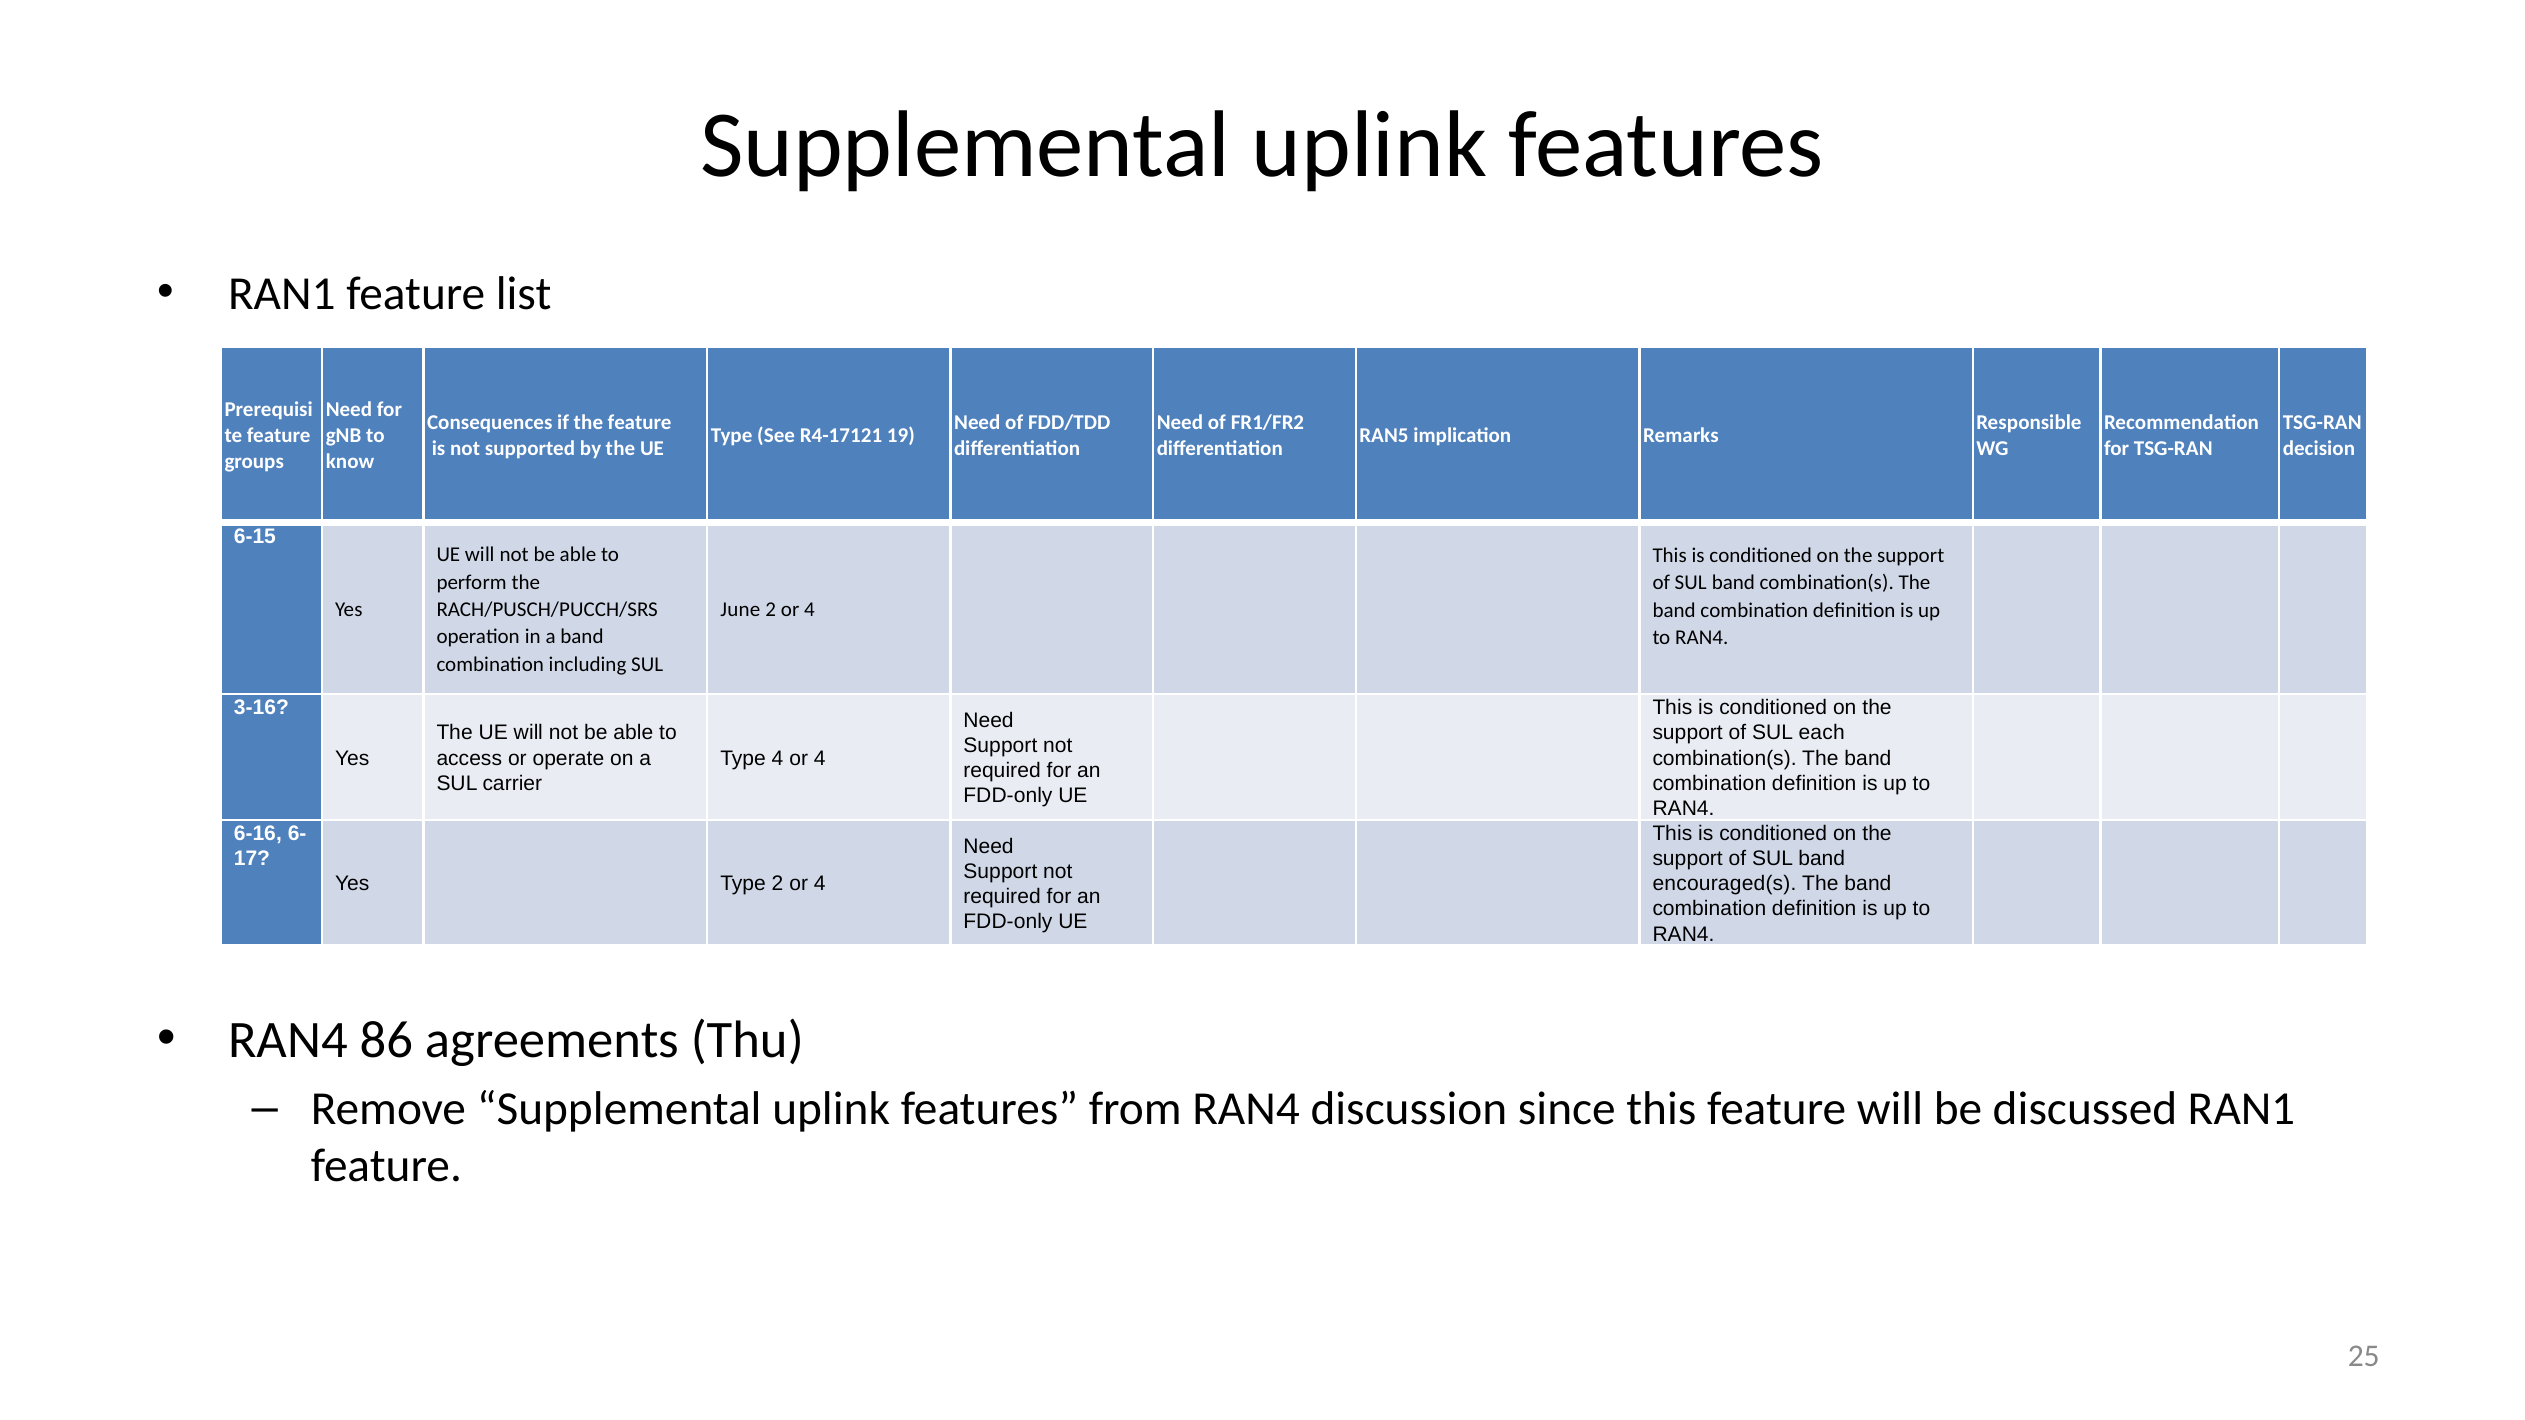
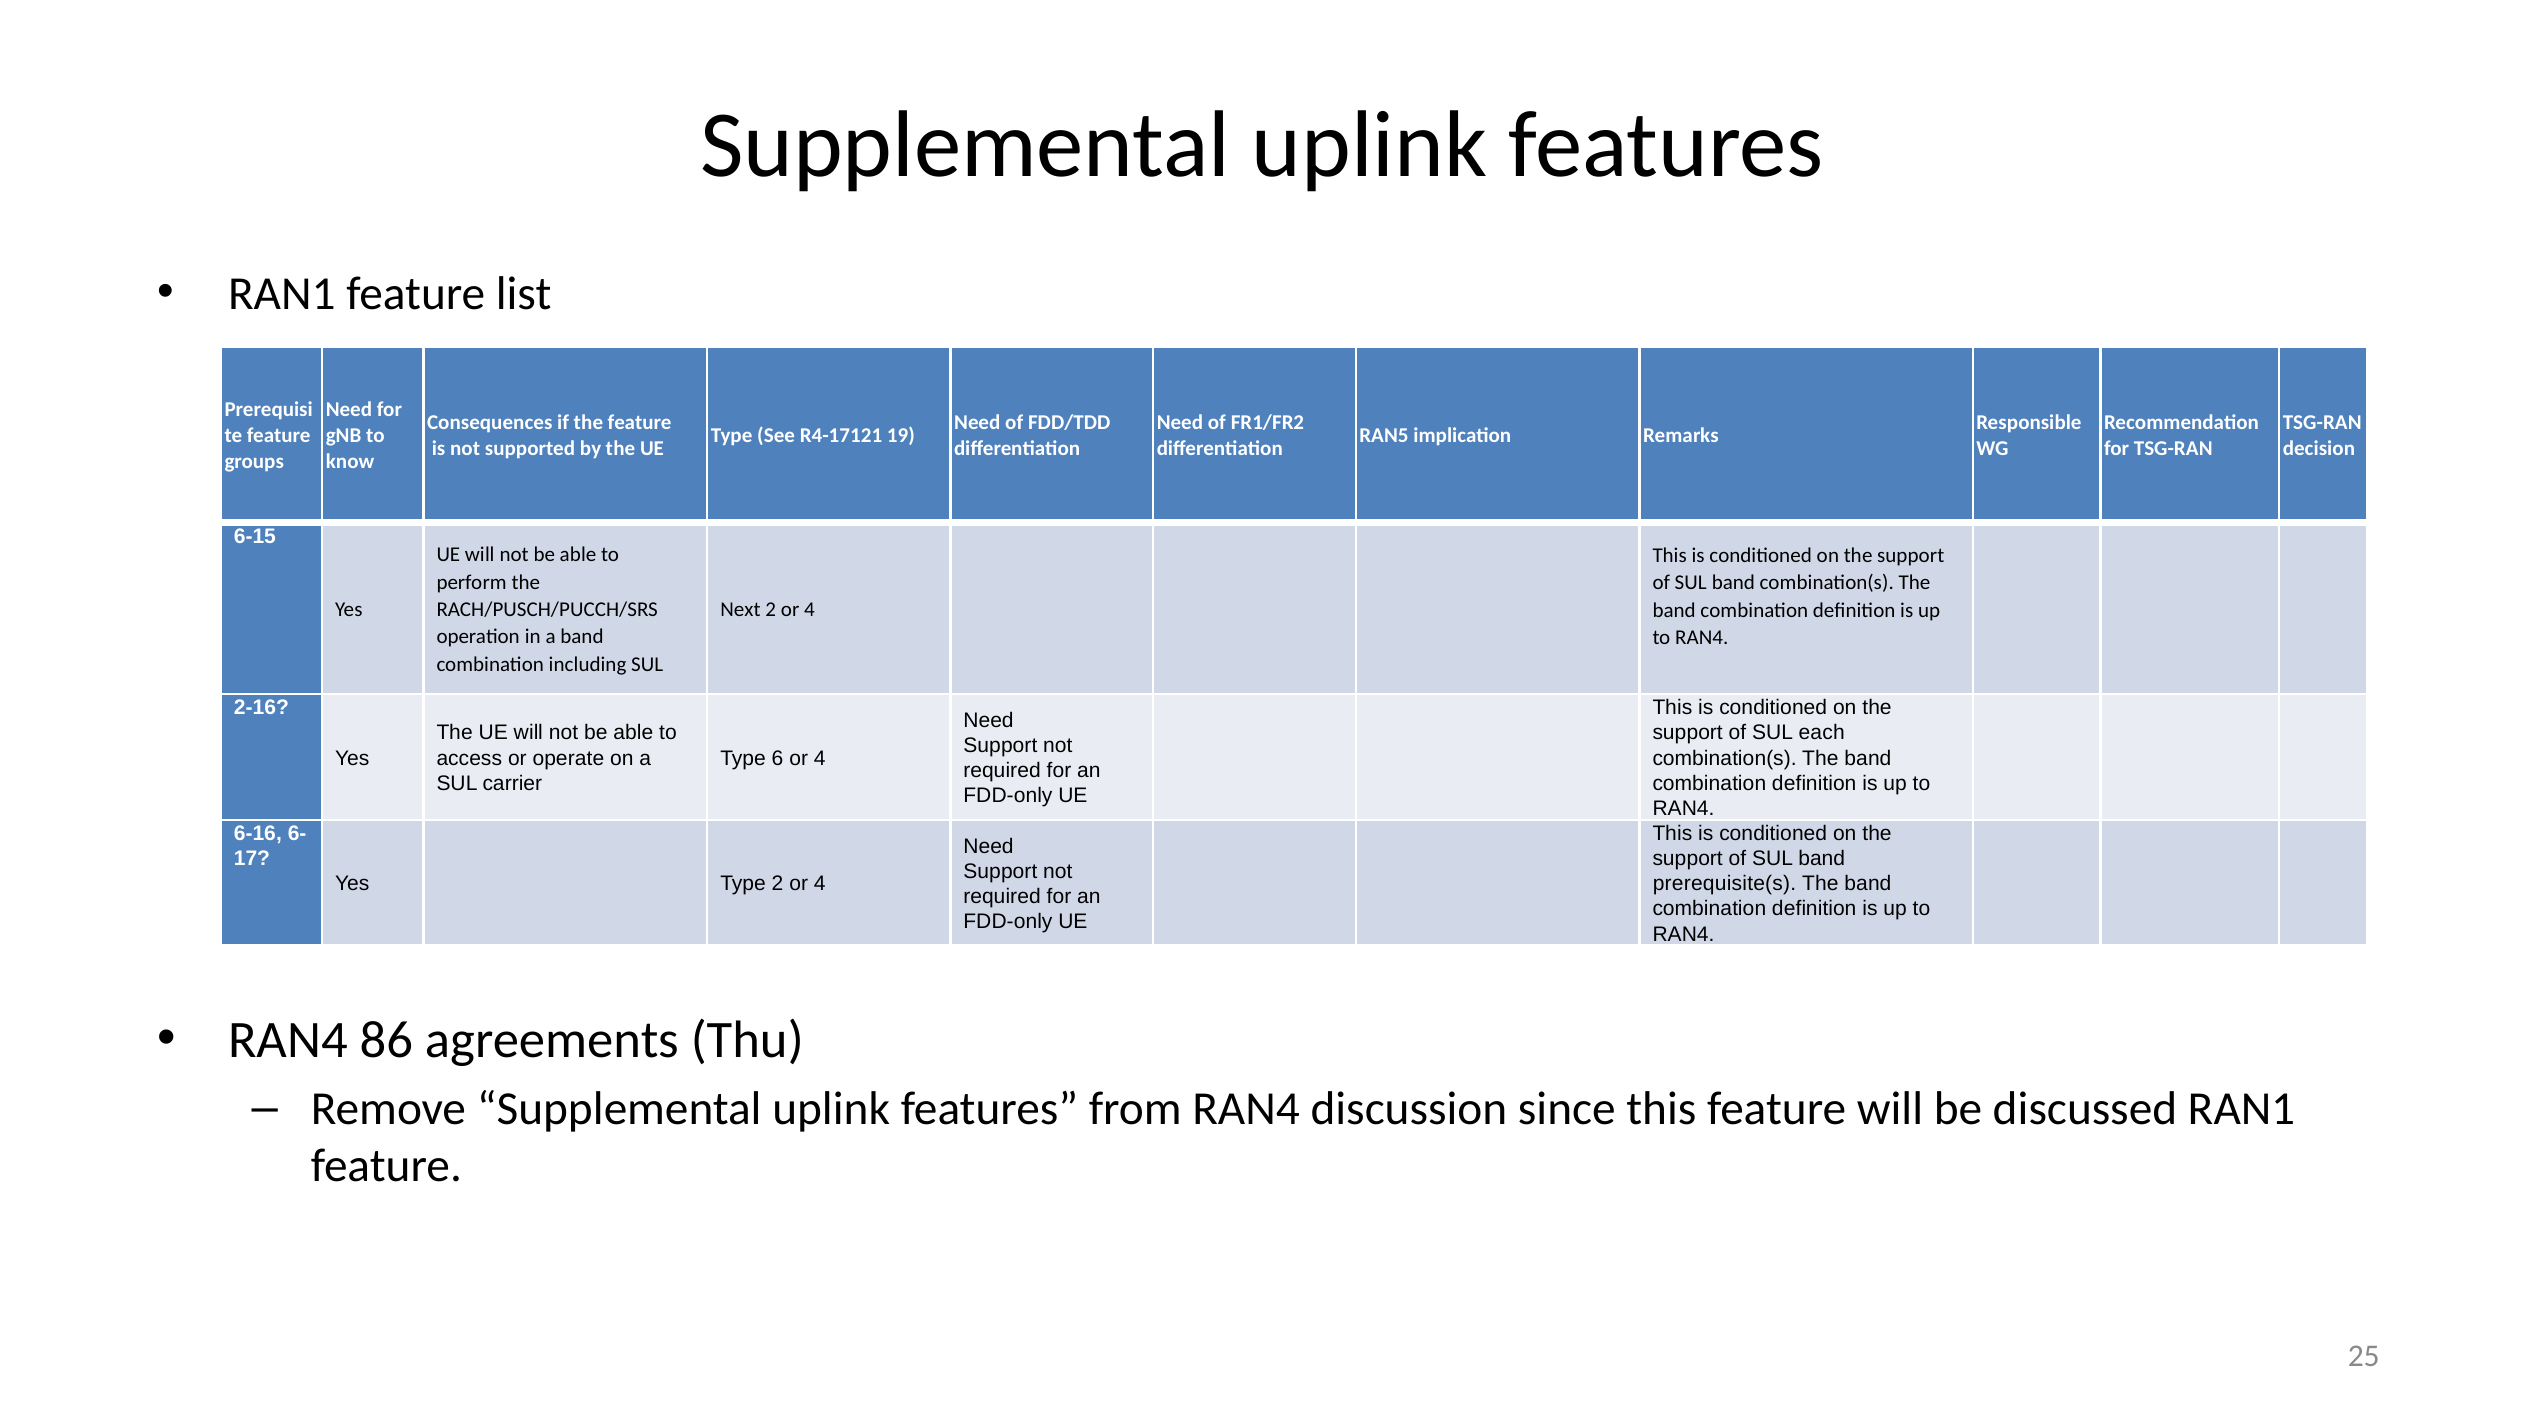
June: June -> Next (740, 610)
3-16: 3-16 -> 2-16 (261, 708)
Type 4: 4 -> 6 (777, 758)
encouraged(s: encouraged(s -> prerequisite(s (1725, 884)
